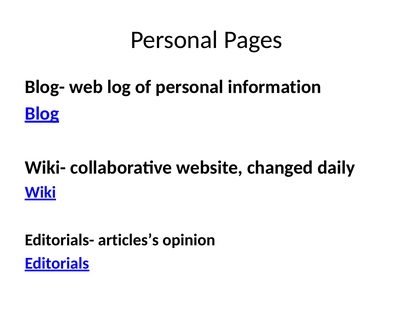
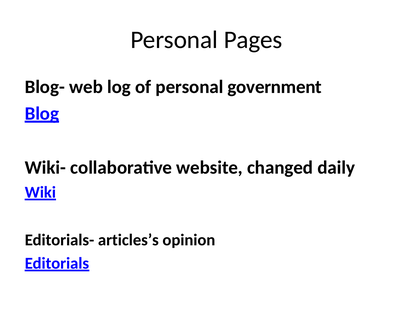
information: information -> government (275, 87)
